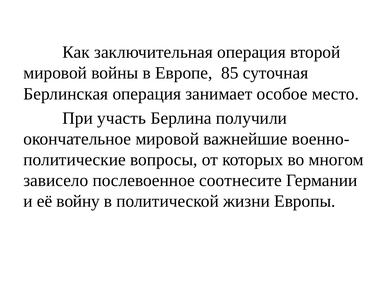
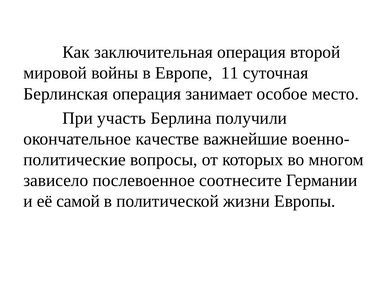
85: 85 -> 11 (230, 73)
окончательное мировой: мировой -> качестве (167, 139)
войну: войну -> самой (78, 202)
